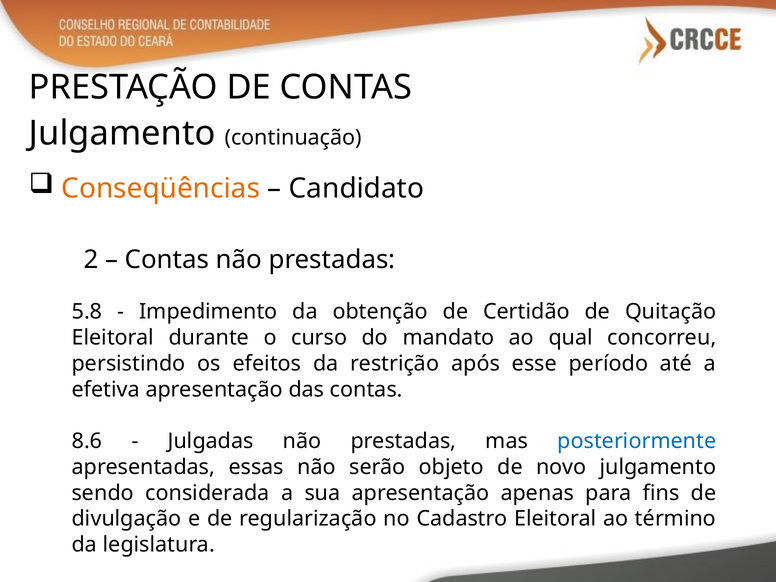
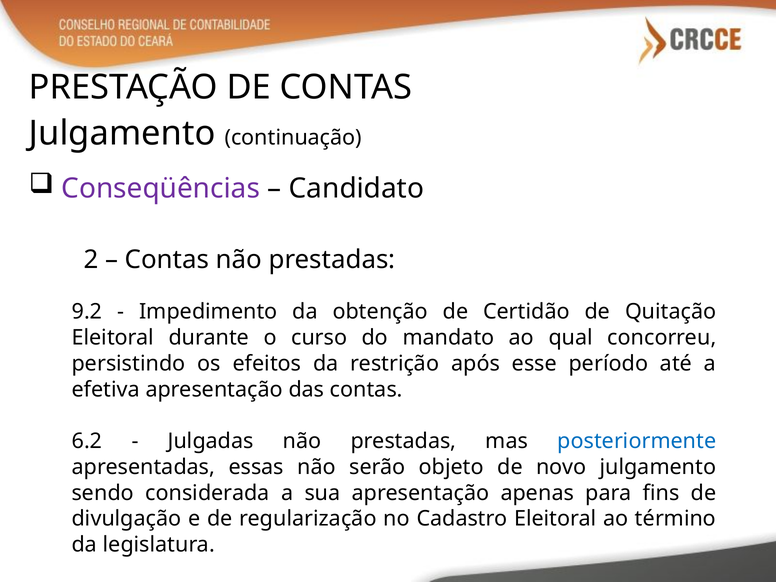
Conseqüências colour: orange -> purple (161, 188)
5.8: 5.8 -> 9.2 (87, 312)
8.6: 8.6 -> 6.2 (87, 441)
